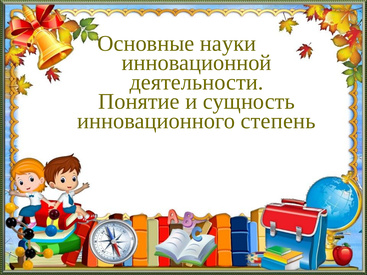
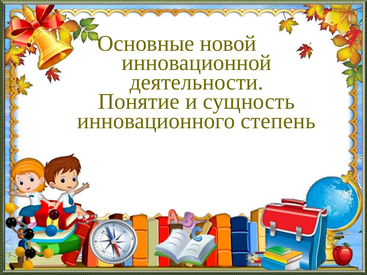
науки: науки -> новой (228, 43)
